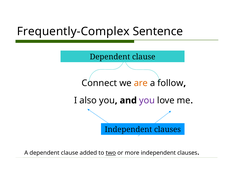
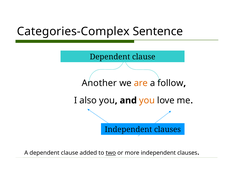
Frequently-Complex: Frequently-Complex -> Categories-Complex (73, 31)
Connect: Connect -> Another (99, 83)
you colour: purple -> orange (147, 100)
